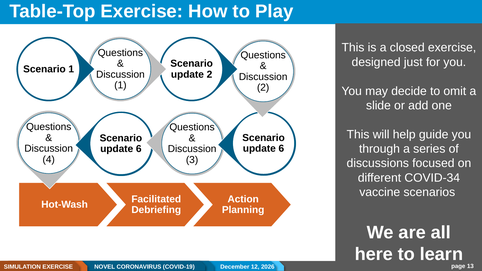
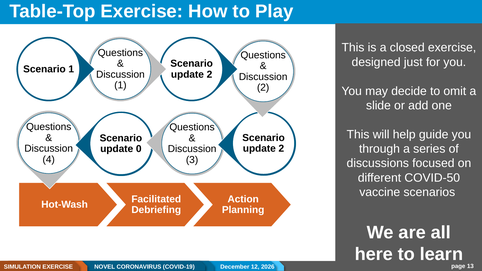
6: 6 -> 2 (281, 149)
6: 6 -> 0 (139, 149)
COVID-34: COVID-34 -> COVID-50 (432, 178)
